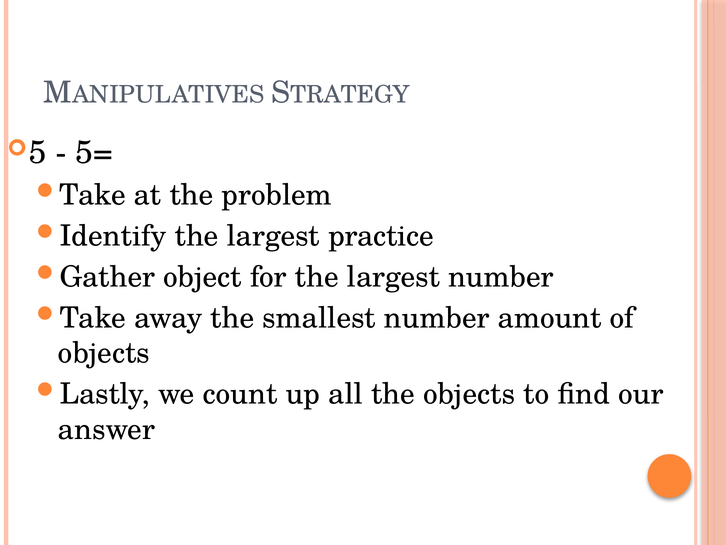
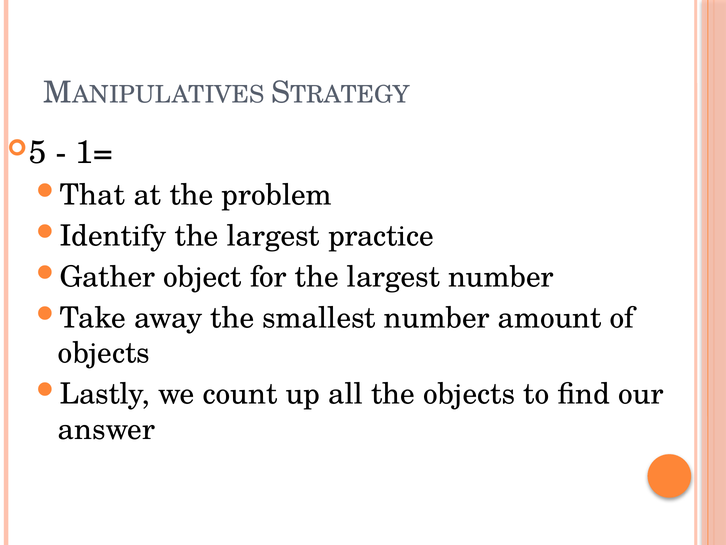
5=: 5= -> 1= (94, 152)
Take: Take -> That (92, 195)
